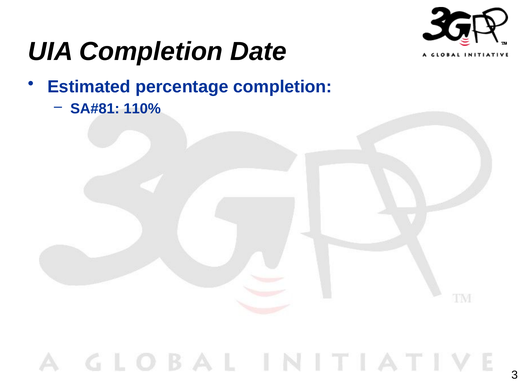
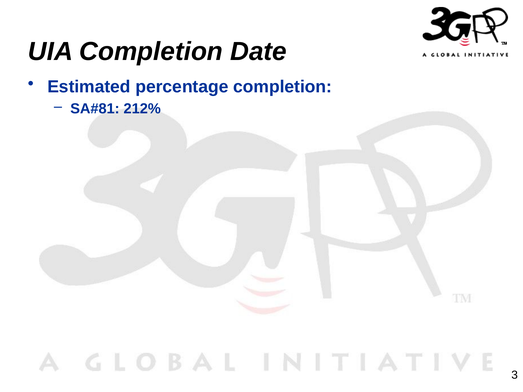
110%: 110% -> 212% (142, 109)
